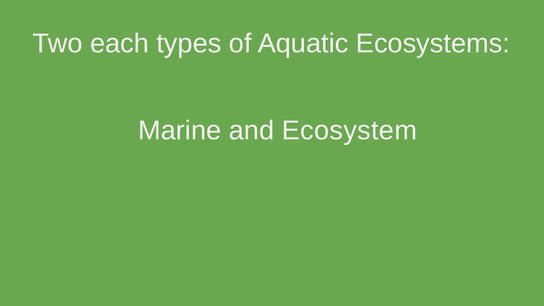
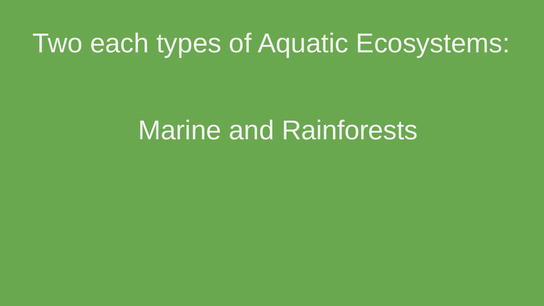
Ecosystem: Ecosystem -> Rainforests (350, 130)
